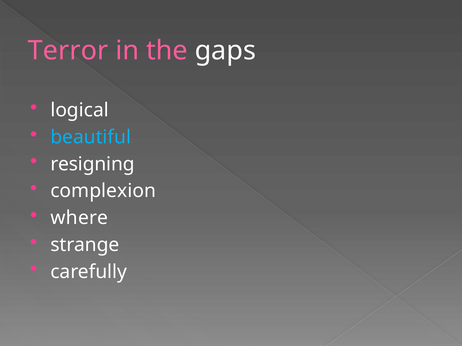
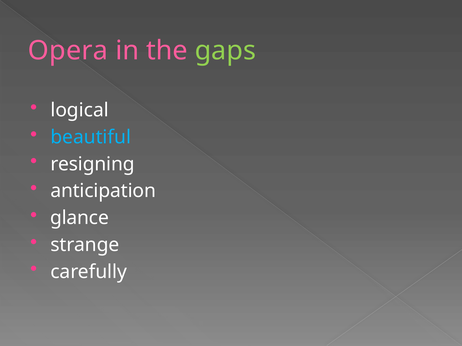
Terror: Terror -> Opera (68, 51)
gaps colour: white -> light green (225, 51)
complexion: complexion -> anticipation (103, 191)
where: where -> glance (80, 218)
